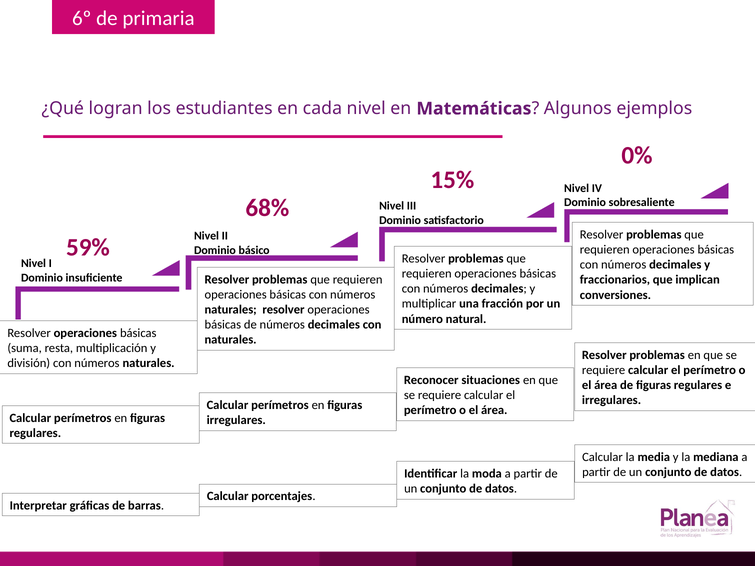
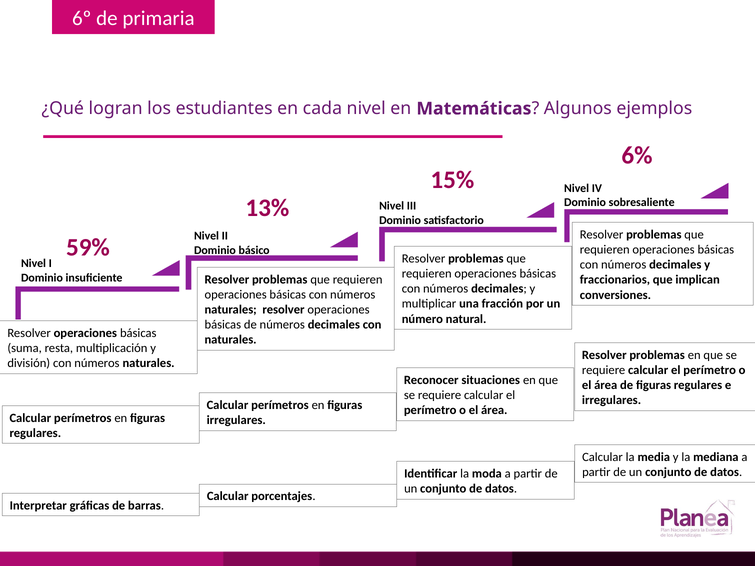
0%: 0% -> 6% (637, 155)
68%: 68% -> 13% (267, 208)
